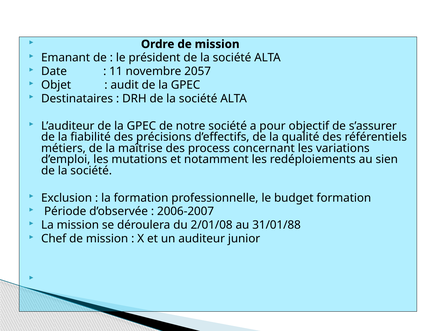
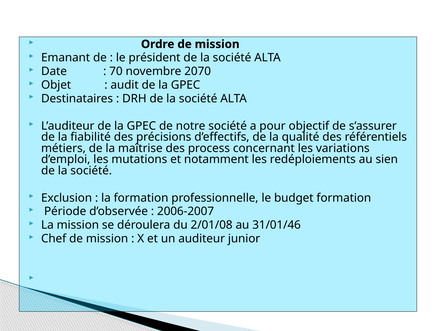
11: 11 -> 70 (116, 72)
2057: 2057 -> 2070 (198, 72)
31/01/88: 31/01/88 -> 31/01/46 (277, 225)
